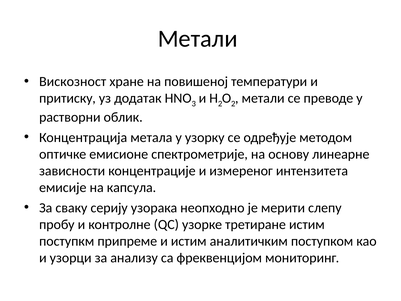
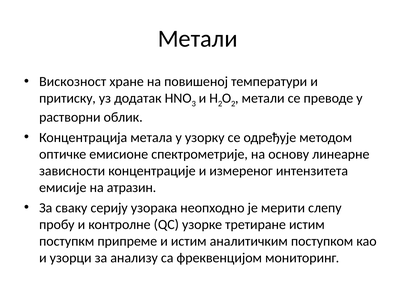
капсула: капсула -> атразин (132, 187)
